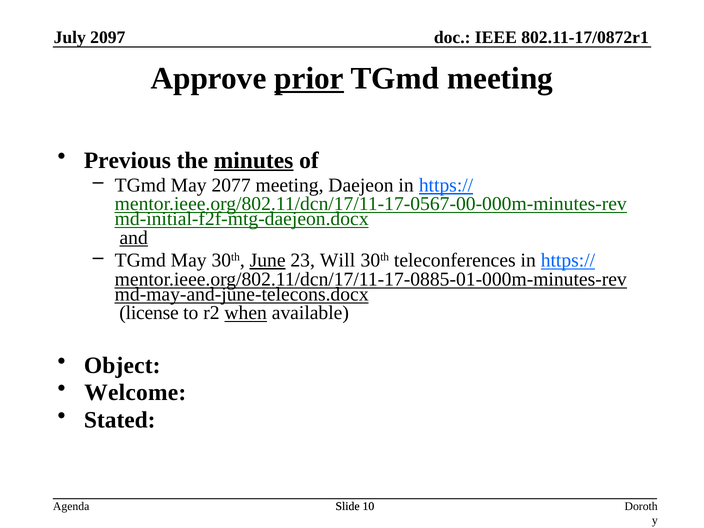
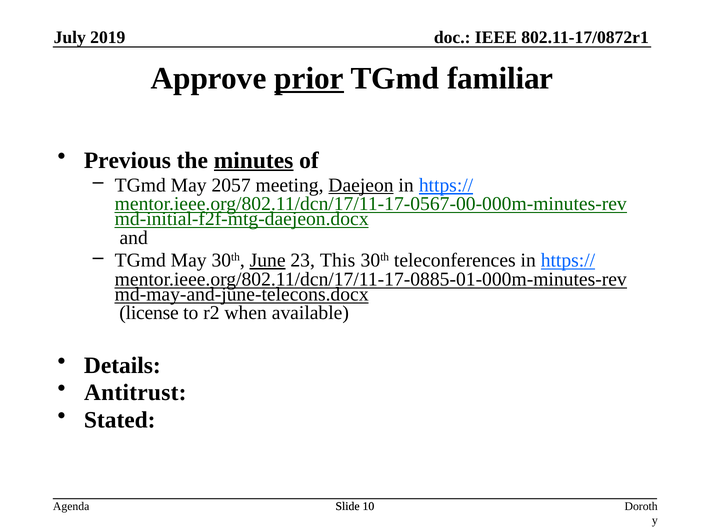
2097: 2097 -> 2019 (108, 38)
TGmd meeting: meeting -> familiar (500, 78)
2077: 2077 -> 2057 (231, 185)
Daejeon underline: none -> present (361, 185)
and underline: present -> none (134, 238)
Will: Will -> This (338, 260)
when underline: present -> none (246, 313)
Object: Object -> Details (122, 365)
Welcome: Welcome -> Antitrust (135, 393)
